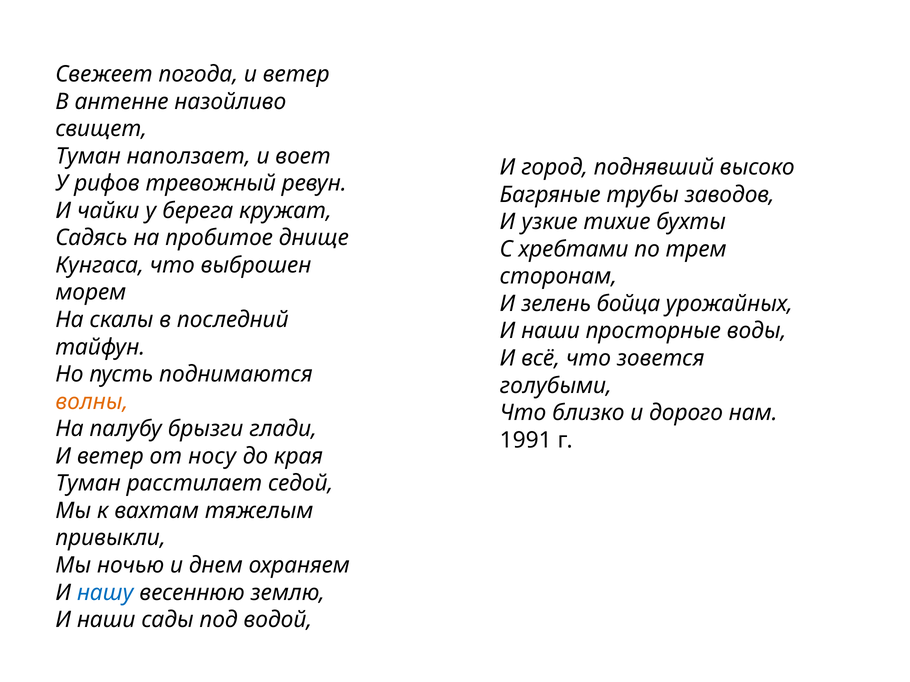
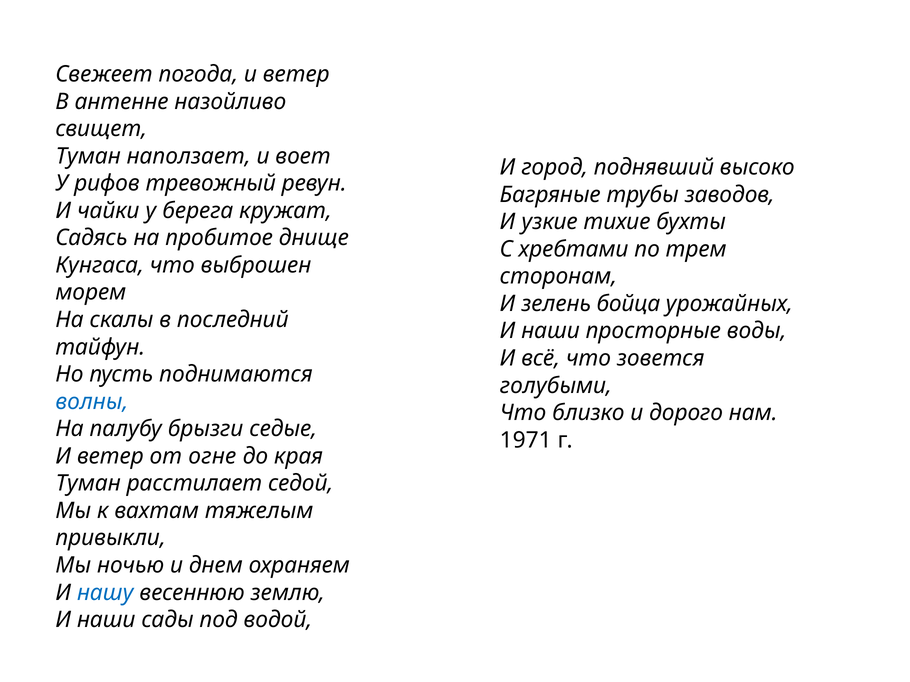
волны colour: orange -> blue (92, 402)
глади: глади -> седые (283, 429)
1991: 1991 -> 1971 (526, 440)
носу: носу -> огне (212, 456)
